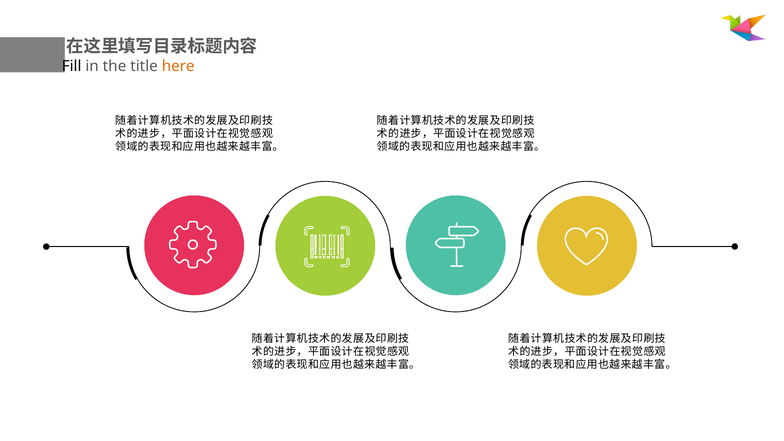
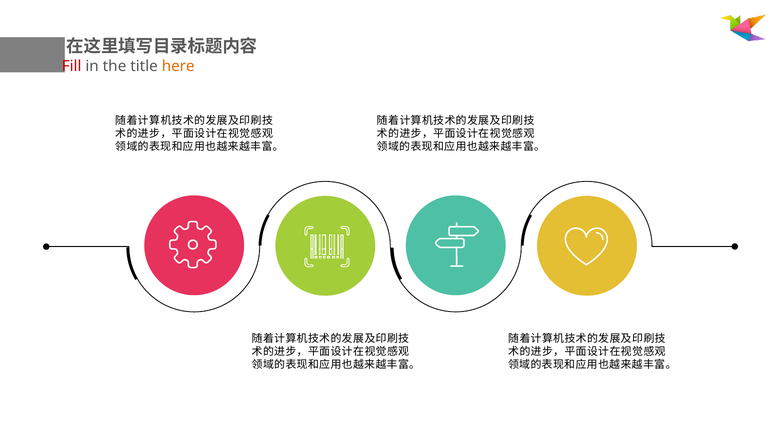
Fill colour: black -> red (72, 66)
